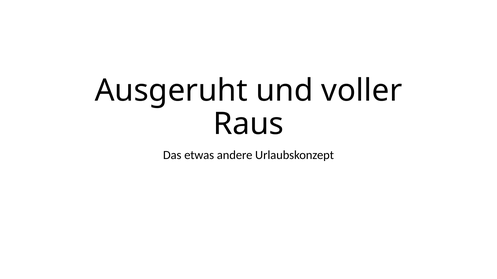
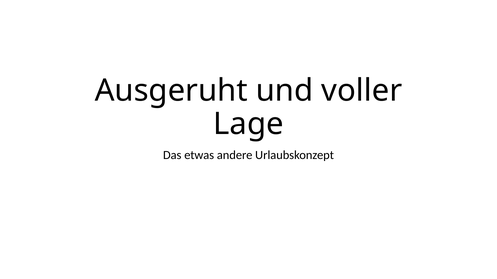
Raus: Raus -> Lage (248, 124)
